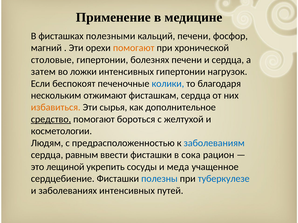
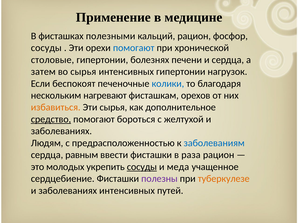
кальций печени: печени -> рацион (194, 36)
магний: магний -> сосуды (46, 48)
помогают colour: orange -> blue (134, 48)
во ложки: ложки -> сырья (83, 72)
отжимают: отжимают -> нагревают (105, 96)
фисташкам сердца: сердца -> орехов (196, 96)
косметологии: косметологии -> заболеваниях (61, 131)
сока: сока -> раза (191, 155)
лещиной: лещиной -> молодых (65, 167)
сосуды underline: none -> present (142, 167)
полезны colour: blue -> purple (159, 179)
туберкулезе colour: blue -> orange (224, 179)
